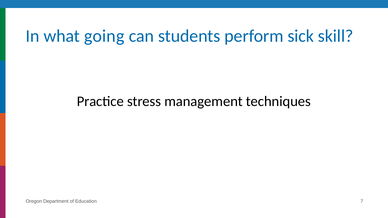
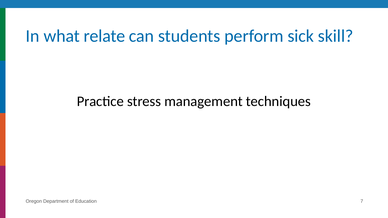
going: going -> relate (104, 36)
